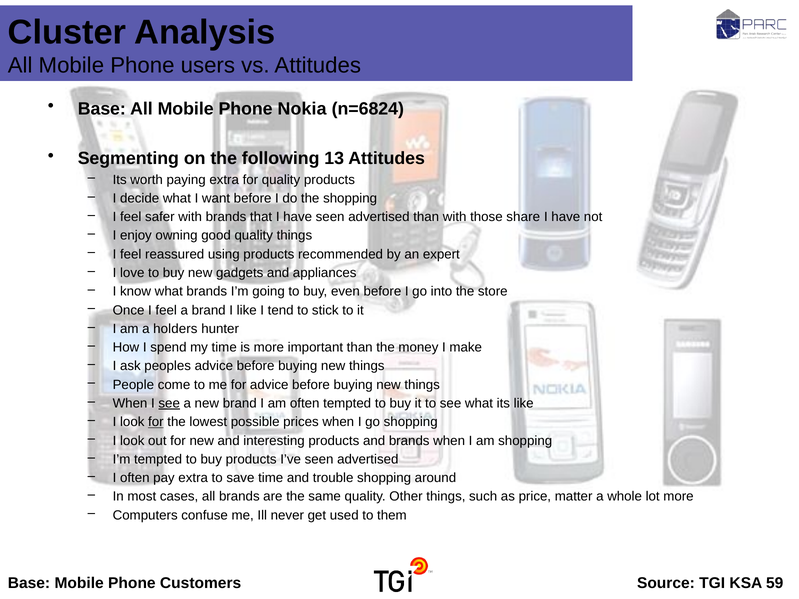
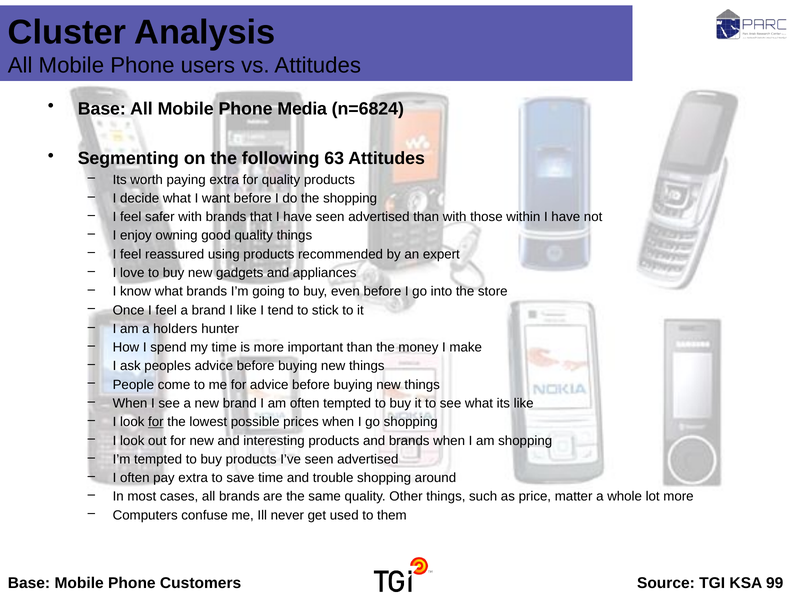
Nokia: Nokia -> Media (302, 109)
13: 13 -> 63 (334, 159)
share: share -> within (523, 217)
see underline: present -> none (169, 404)
59: 59 -> 99 (775, 583)
